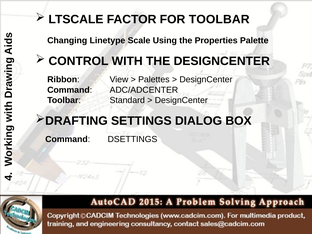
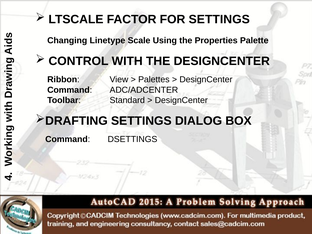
FOR TOOLBAR: TOOLBAR -> SETTINGS (219, 19)
